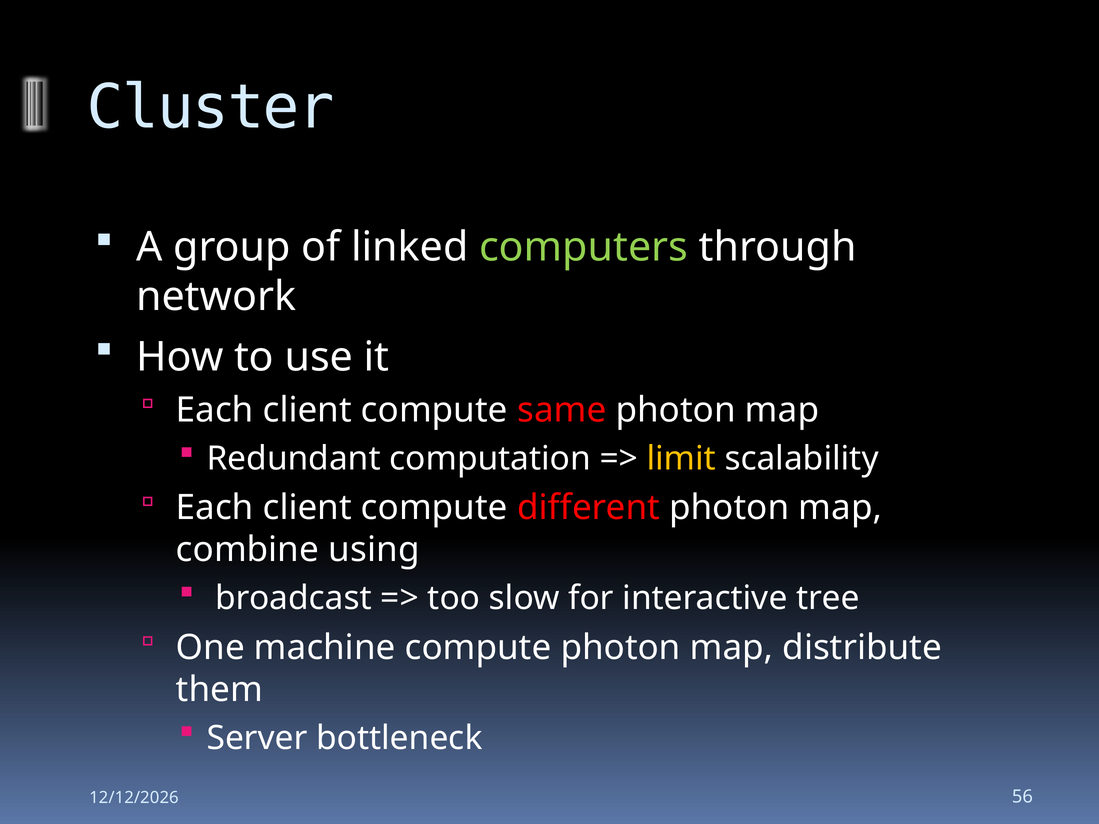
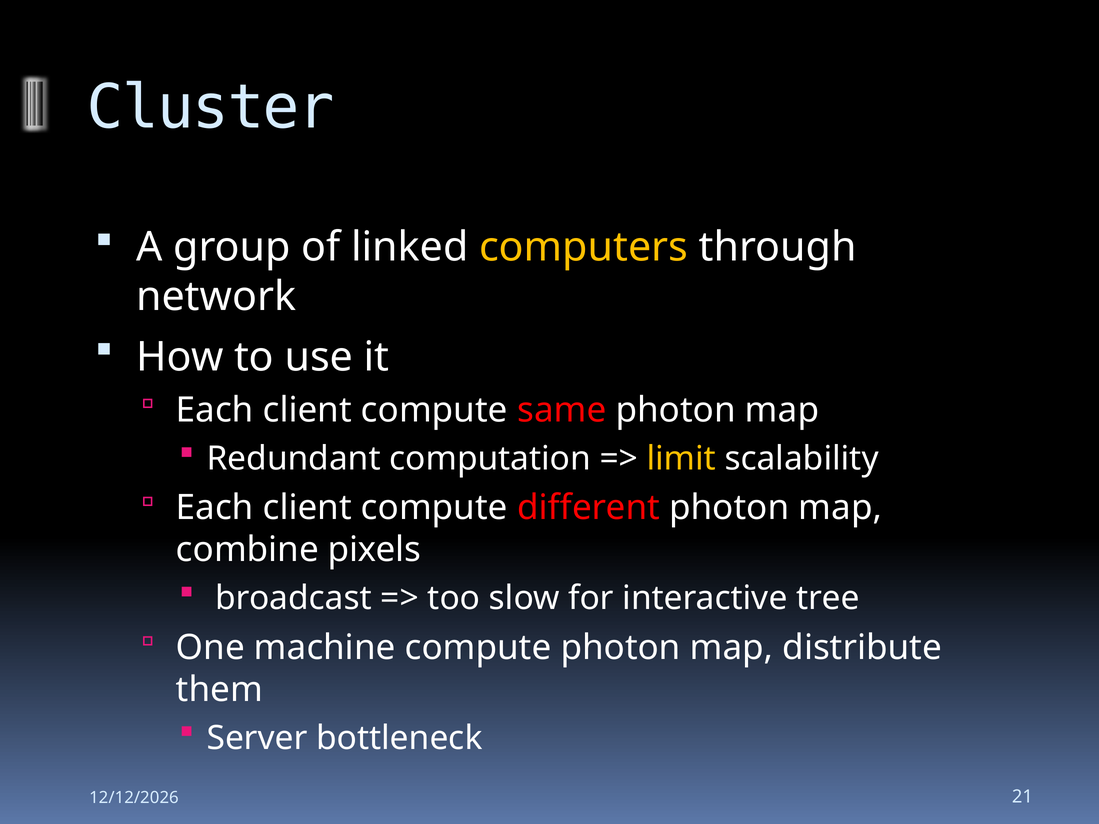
computers colour: light green -> yellow (584, 247)
using: using -> pixels (374, 550)
56: 56 -> 21 (1022, 797)
